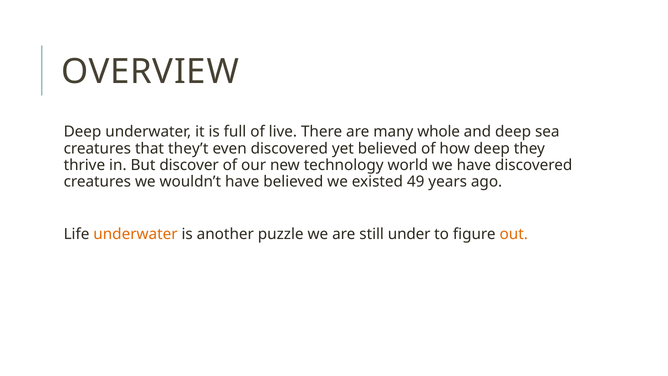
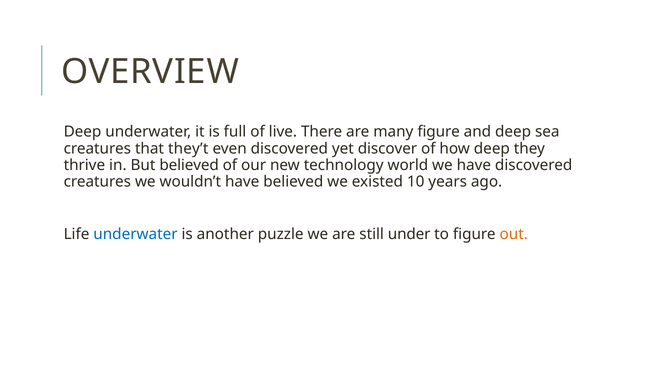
many whole: whole -> figure (439, 132)
yet believed: believed -> discover (387, 148)
But discover: discover -> believed (189, 165)
49: 49 -> 10 (416, 181)
underwater colour: orange -> blue (135, 234)
